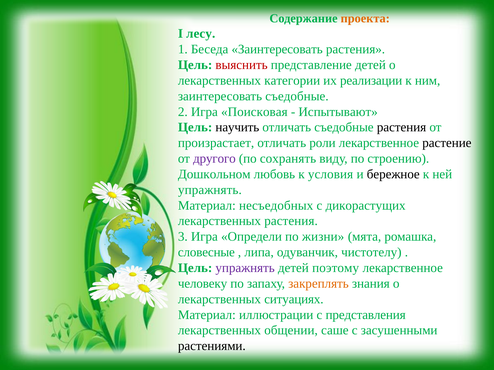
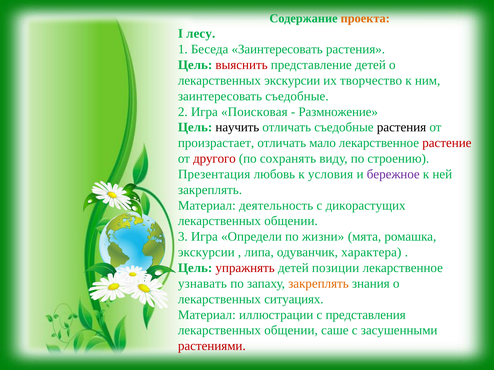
лекарственных категории: категории -> экскурсии (292, 81)
реализации: реализации -> творчество (371, 81)
Испытывают: Испытывают -> Размножение (338, 112)
роли: роли -> мало (323, 143)
растение colour: black -> red (447, 143)
другого colour: purple -> red (214, 159)
Дошкольном: Дошкольном -> Презентация (214, 174)
бережное colour: black -> purple (393, 174)
упражнять: упражнять -> закреплять (210, 190)
несъедобных: несъедобных -> деятельность (276, 206)
растения: растения -> общении (291, 221)
словесные: словесные -> экскурсии (206, 253)
чистотелу: чистотелу -> характера (371, 253)
упражнять colour: purple -> red (245, 268)
поэтому: поэтому -> позиции (336, 268)
человеку: человеку -> узнавать (202, 284)
растениями colour: black -> red (212, 346)
